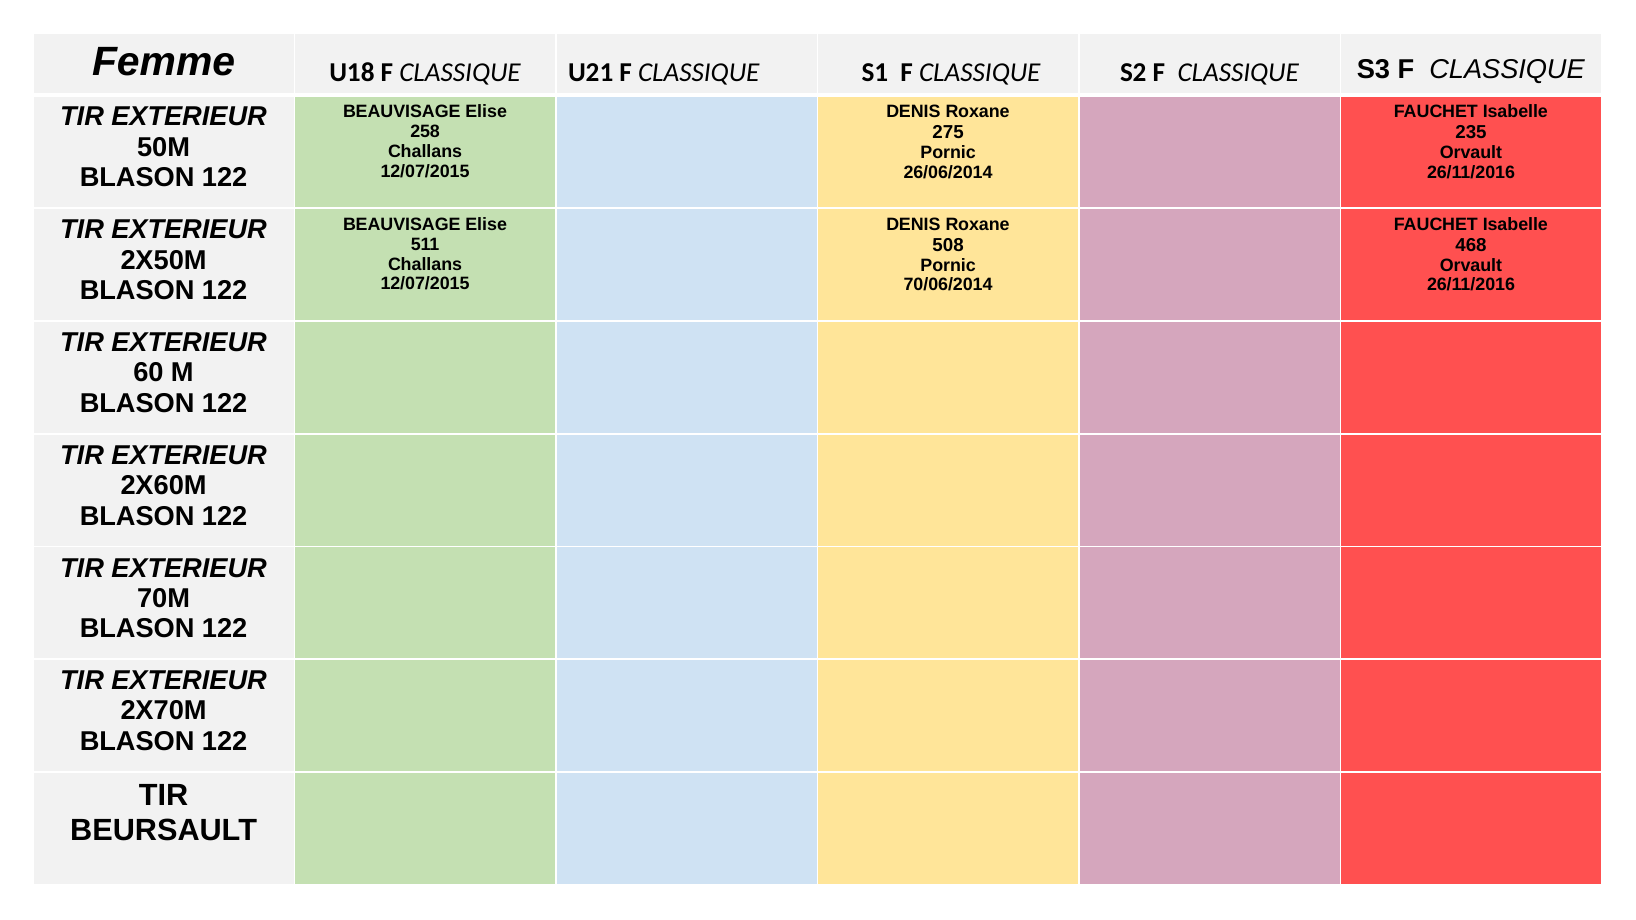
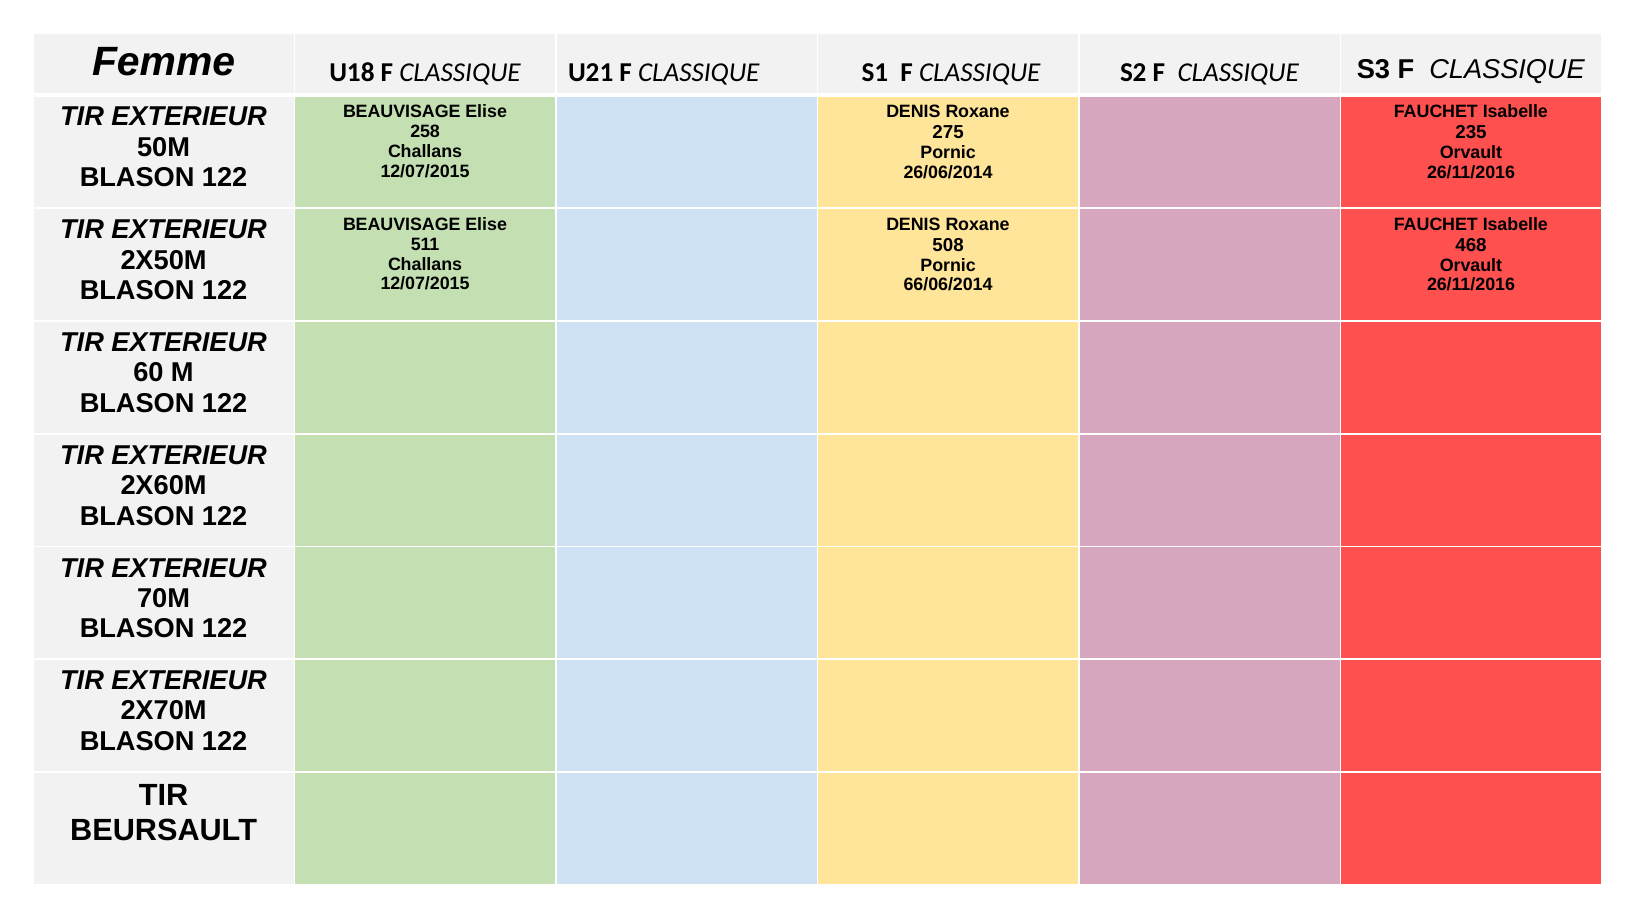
70/06/2014: 70/06/2014 -> 66/06/2014 (948, 285)
